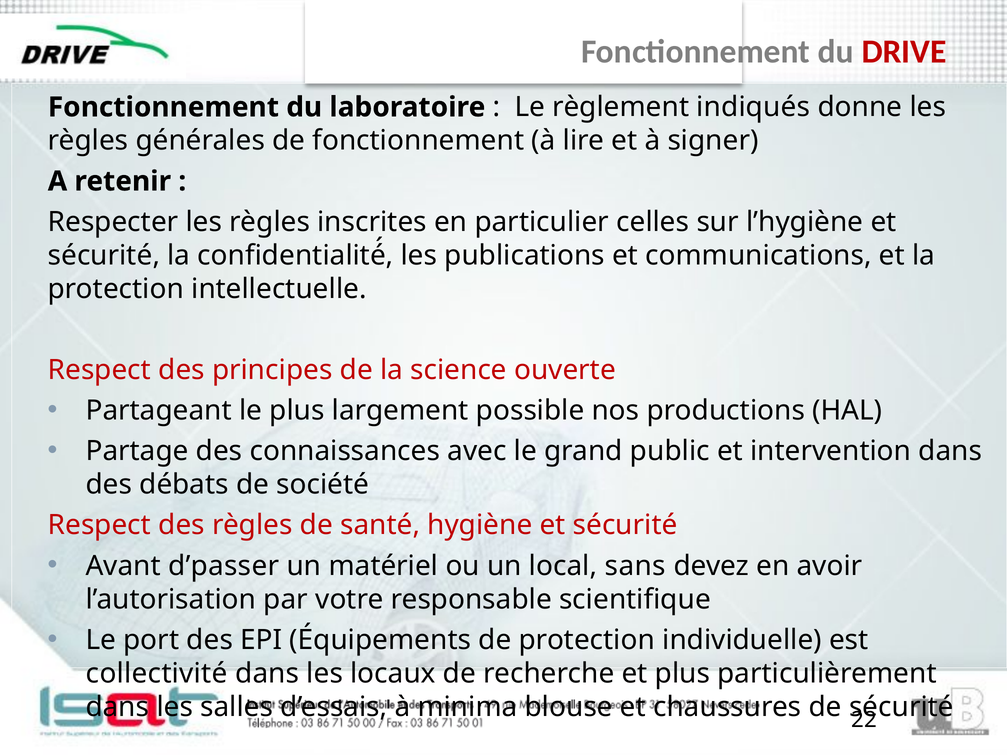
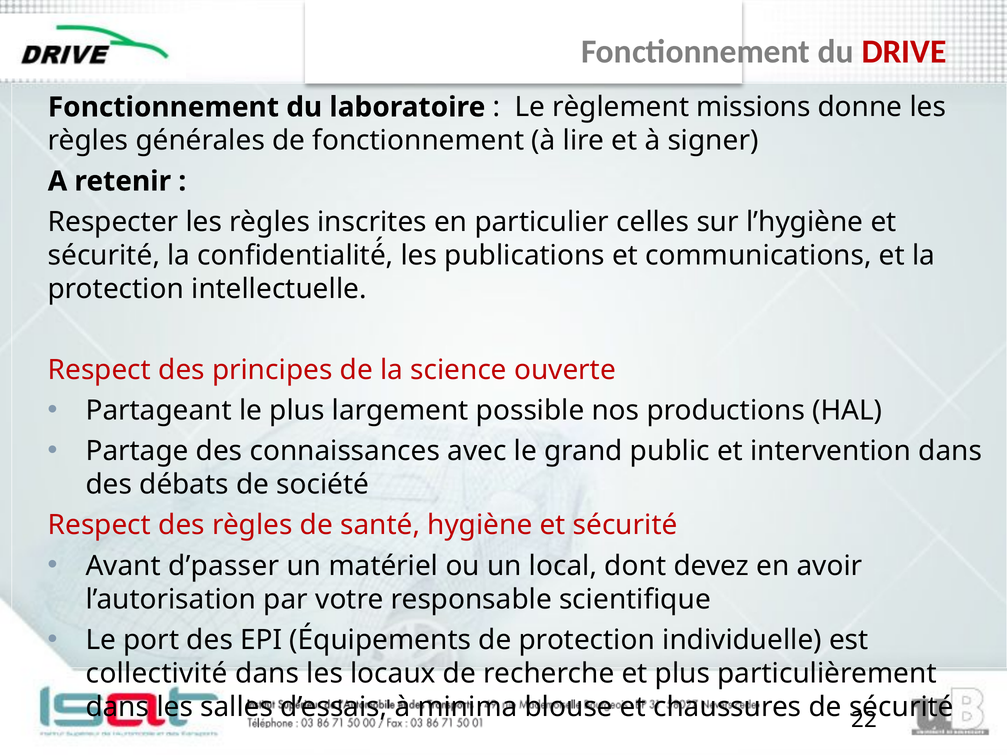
indiqués: indiqués -> missions (753, 107)
sans: sans -> dont (635, 566)
